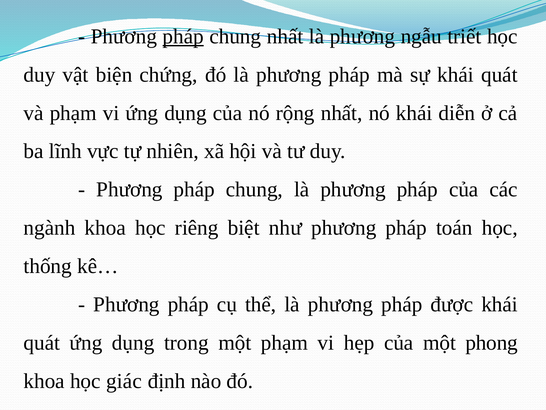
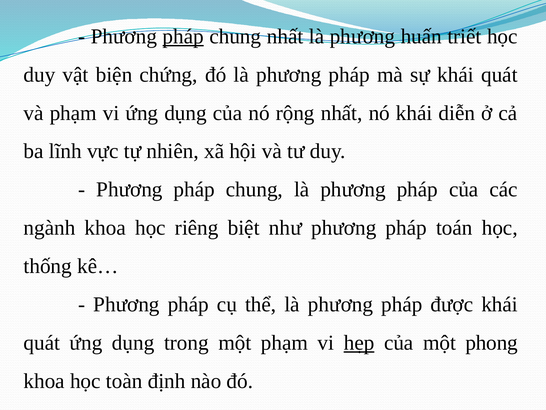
ngẫu: ngẫu -> huấn (421, 36)
hẹp underline: none -> present (359, 342)
giác: giác -> toàn (124, 381)
